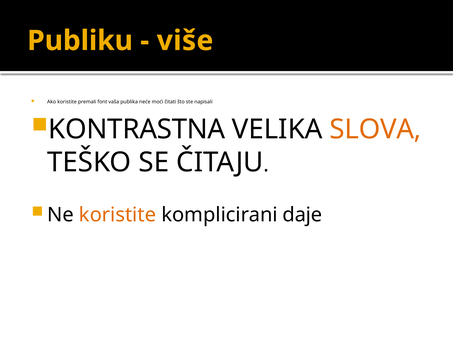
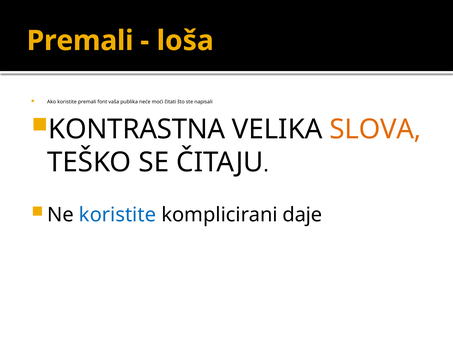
Publiku: Publiku -> Premali (80, 41)
više: više -> loša (185, 41)
koristite colour: orange -> blue (118, 215)
